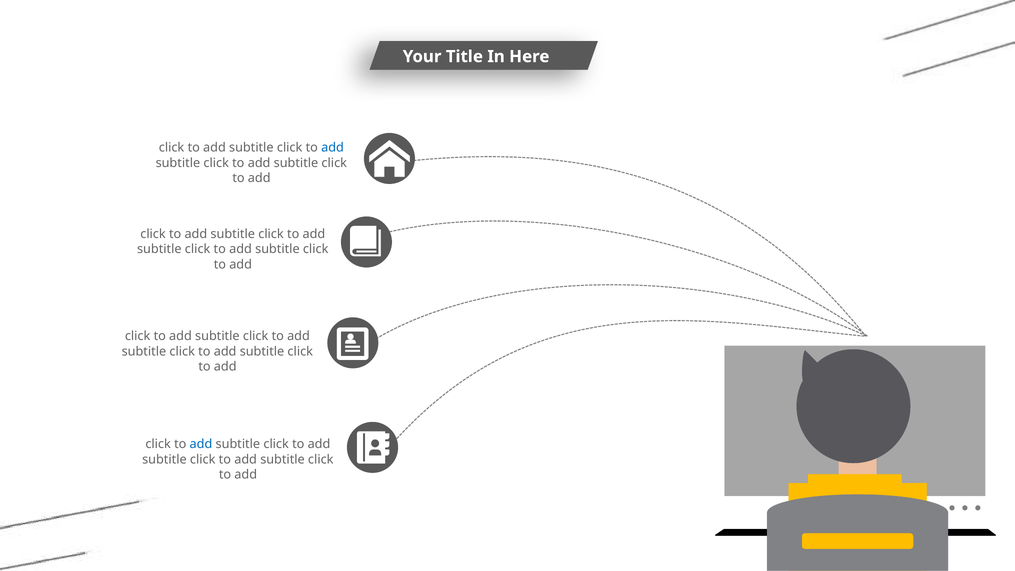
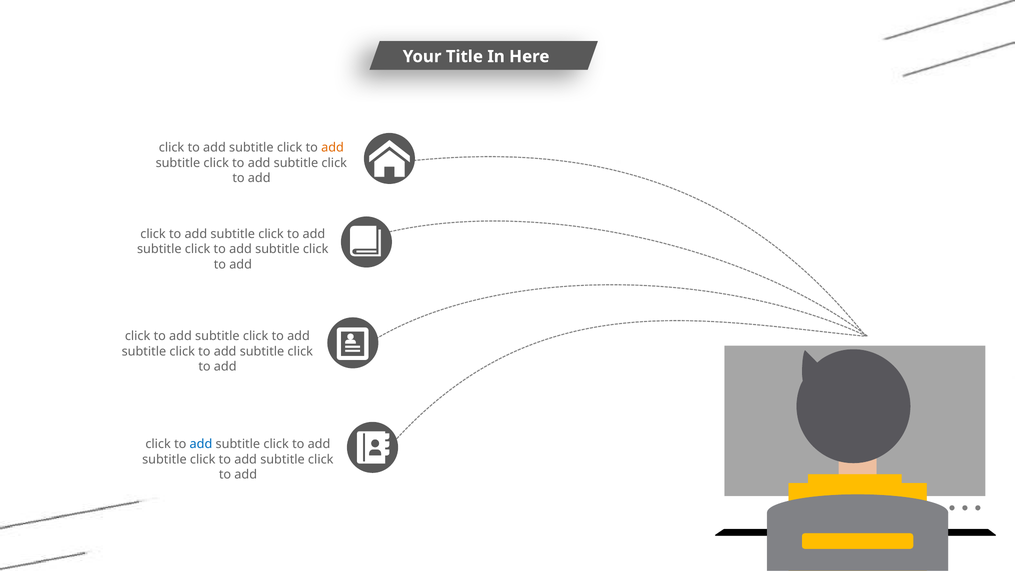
add colour: blue -> orange (332, 148)
